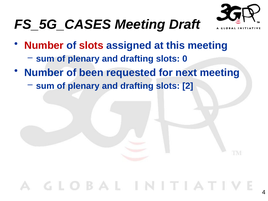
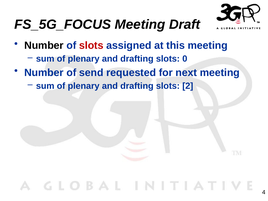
FS_5G_CASES: FS_5G_CASES -> FS_5G_FOCUS (63, 25)
Number colour: red -> black (44, 45)
been: been -> send (91, 73)
